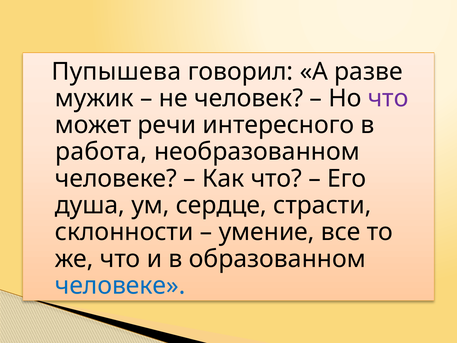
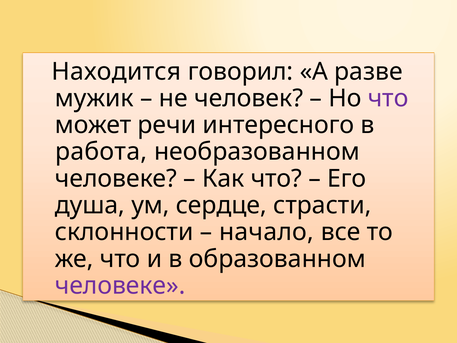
Пупышева: Пупышева -> Находится (116, 71)
умение: умение -> начало (267, 232)
человеке colour: blue -> purple (120, 285)
